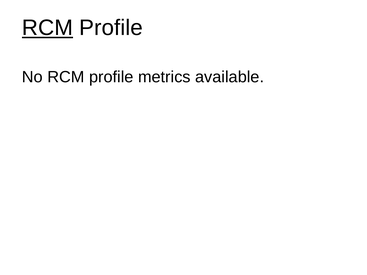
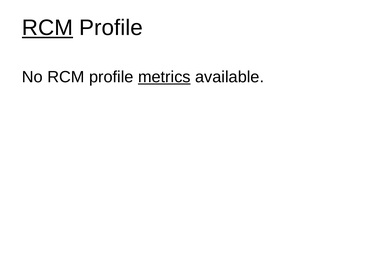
metrics underline: none -> present (164, 77)
